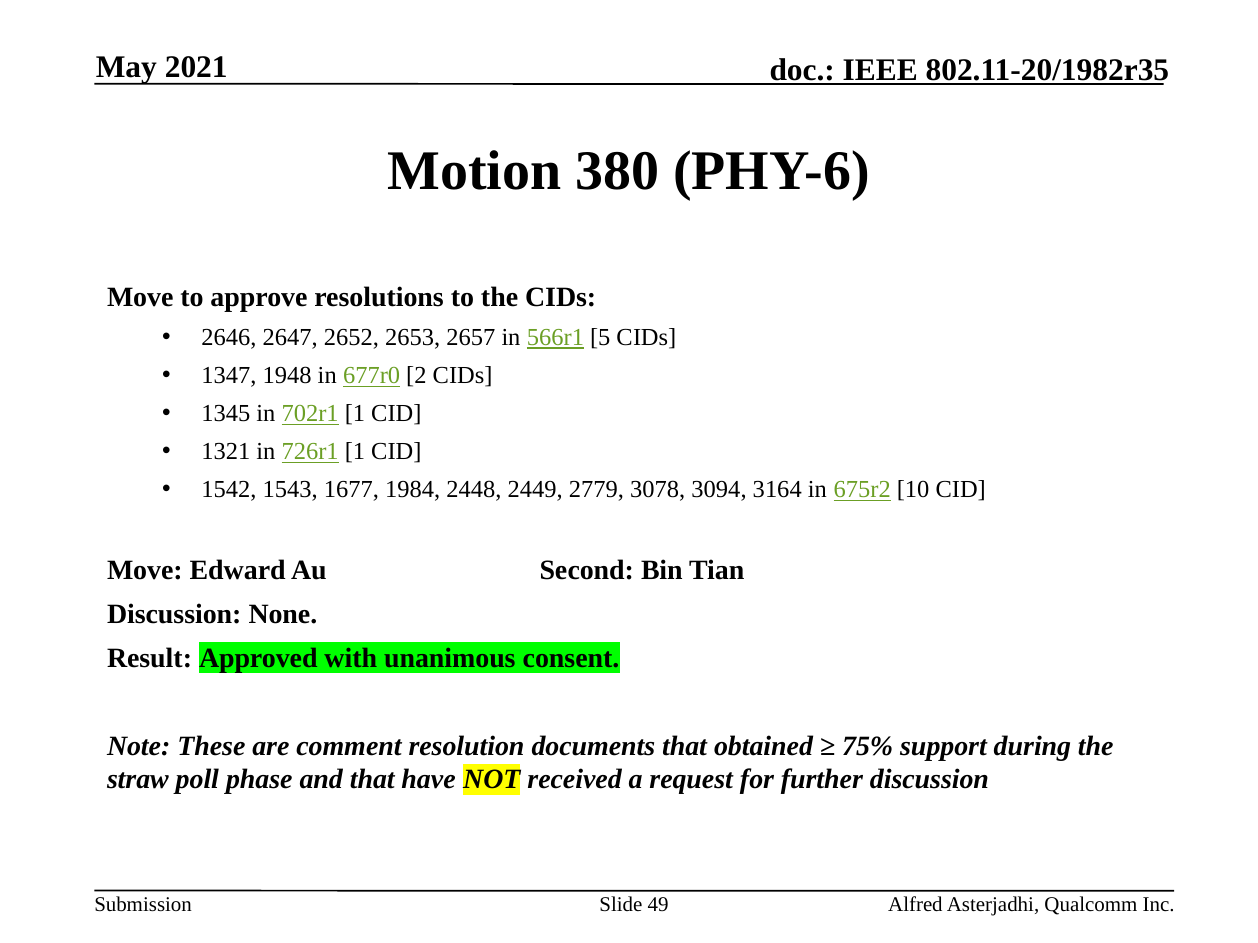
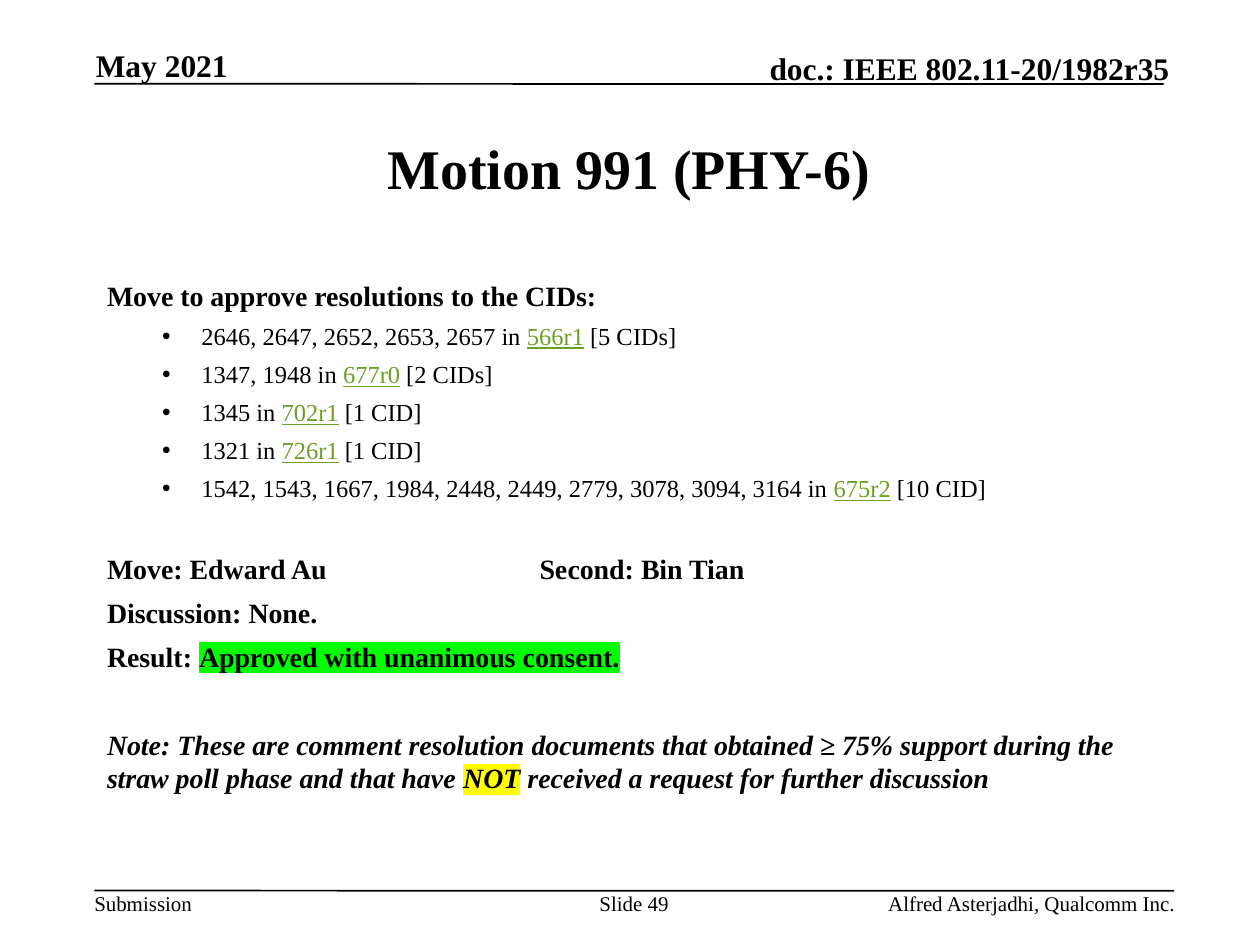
380: 380 -> 991 (617, 171)
1677: 1677 -> 1667 (351, 490)
